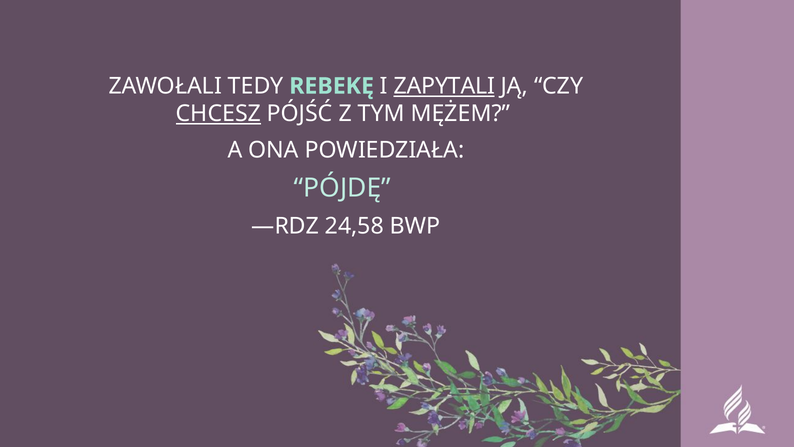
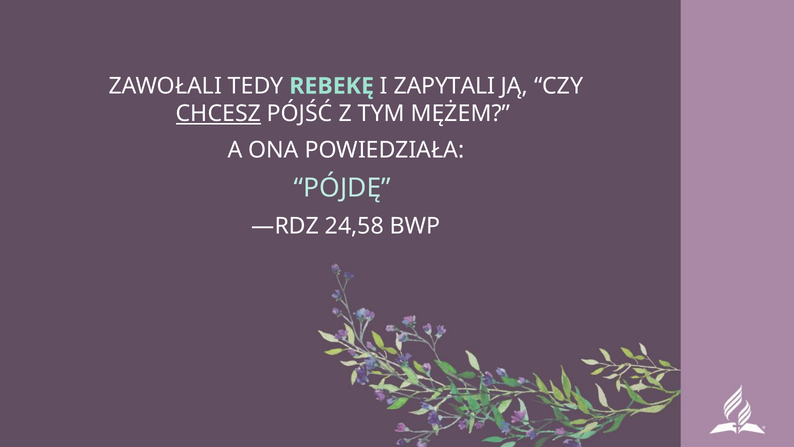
ZAPYTALI underline: present -> none (444, 86)
